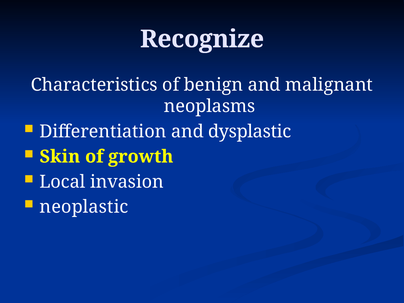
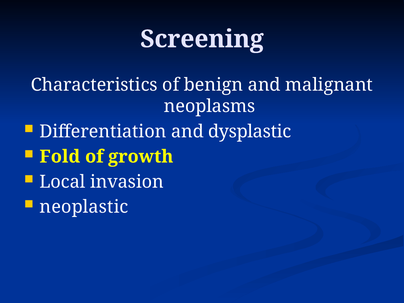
Recognize: Recognize -> Screening (202, 39)
Skin: Skin -> Fold (60, 157)
